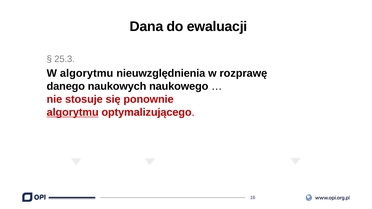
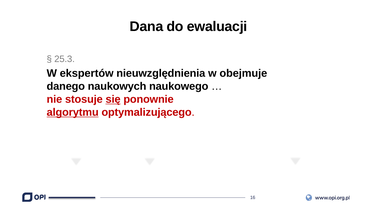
W algorytmu: algorytmu -> ekspertów (87, 73)
rozprawę: rozprawę -> obejmuje (243, 73)
się underline: none -> present (113, 99)
